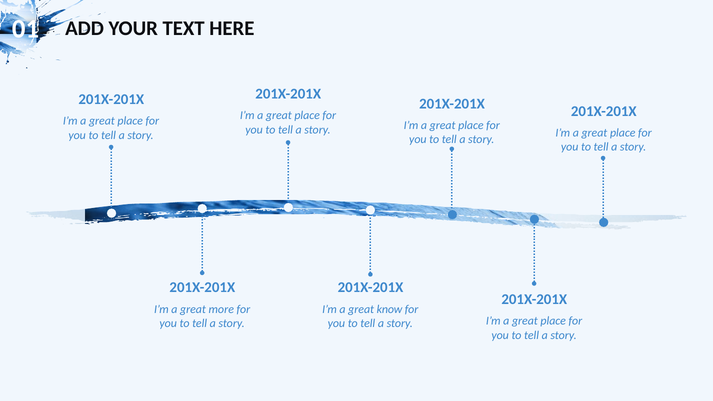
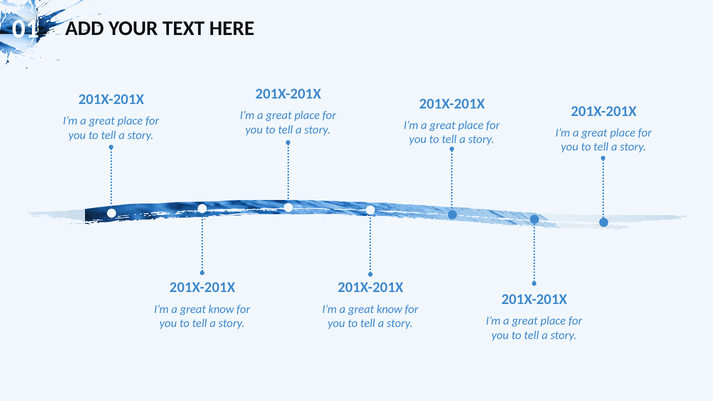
more: more -> know (221, 309)
